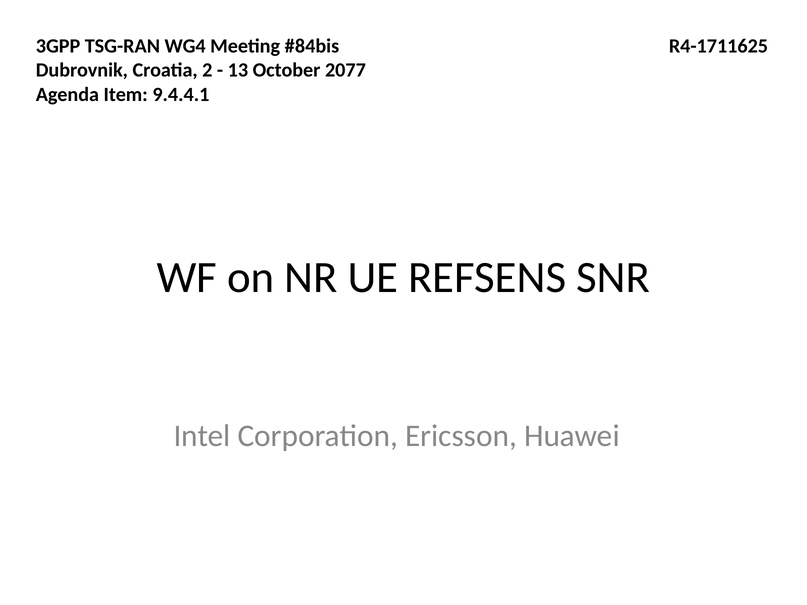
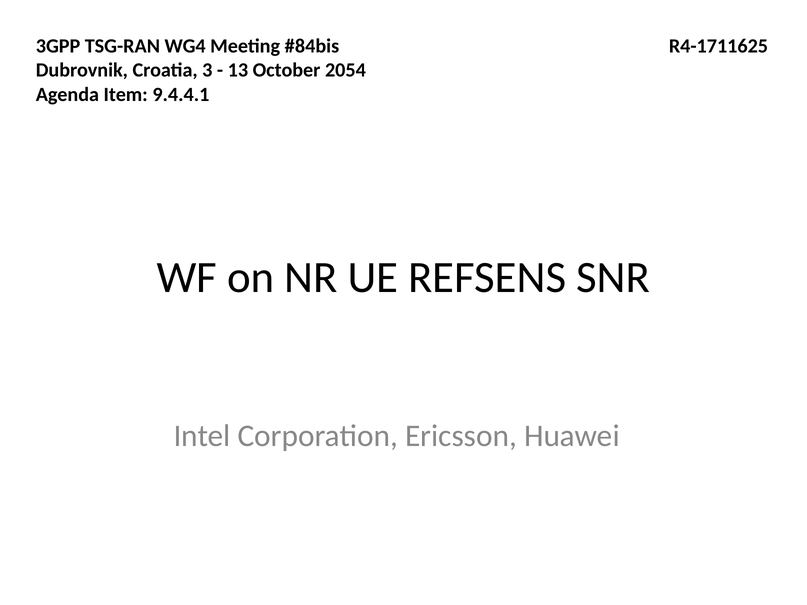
2: 2 -> 3 (207, 70)
2077: 2077 -> 2054 (345, 70)
